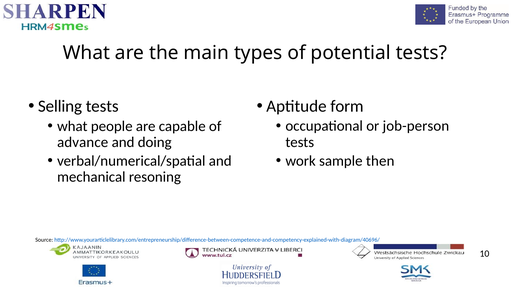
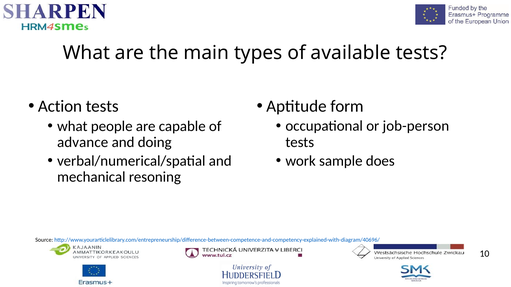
potential: potential -> available (351, 53)
Selling: Selling -> Action (60, 106)
then: then -> does (380, 161)
